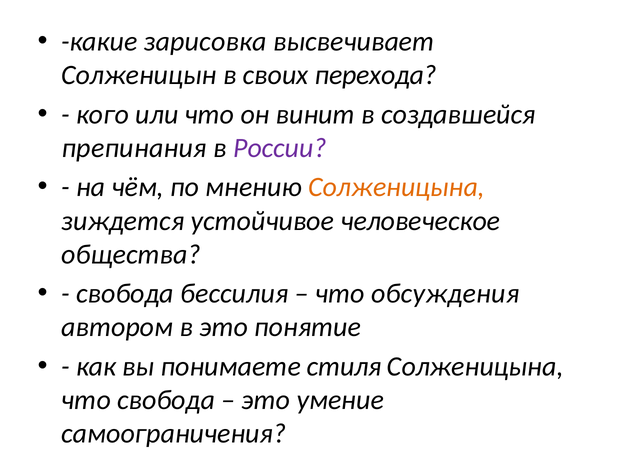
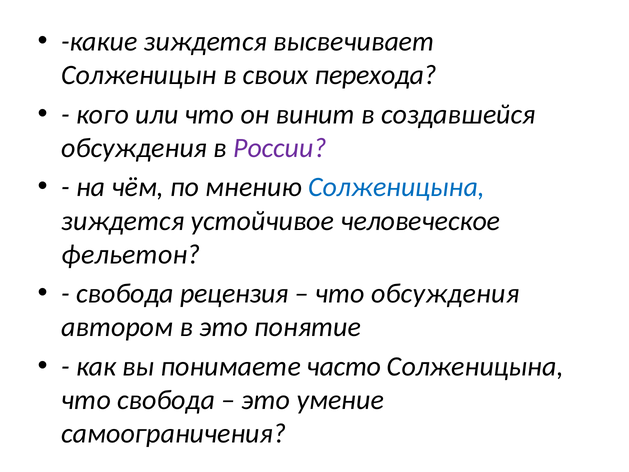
какие зарисовка: зарисовка -> зиждется (205, 42)
препинания: препинания -> обсуждения (134, 148)
Солженицына colour: orange -> blue (396, 187)
общества: общества -> фельетон (131, 254)
бессилия: бессилия -> рецензия (234, 293)
стиля: стиля -> часто (344, 366)
